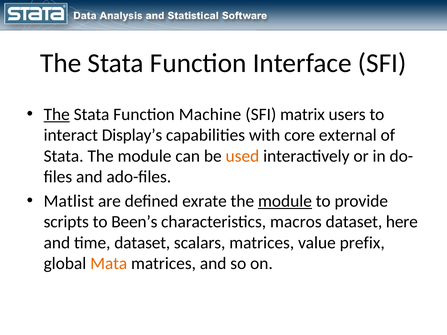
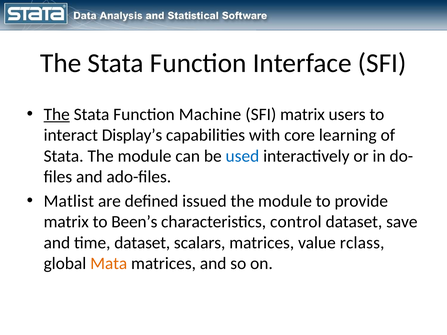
external: external -> learning (348, 135)
used colour: orange -> blue (242, 156)
exrate: exrate -> issued (204, 201)
module underline: present -> none (285, 201)
scripts: scripts -> matrix (66, 222)
macros: macros -> control (296, 222)
here: here -> save (402, 222)
prefix: prefix -> rclass (362, 243)
